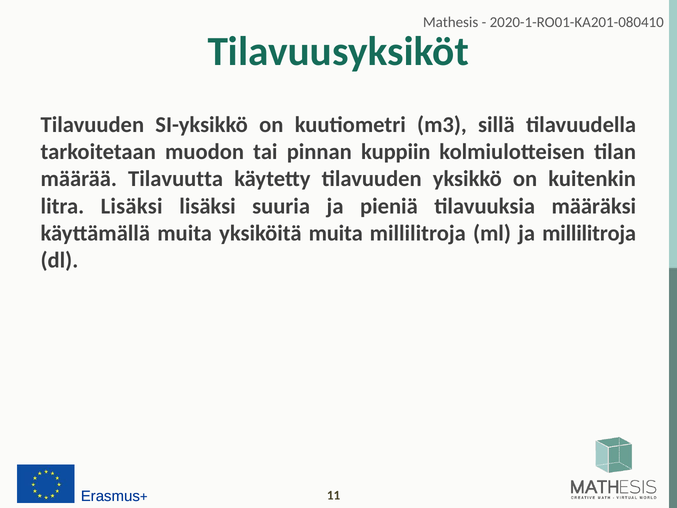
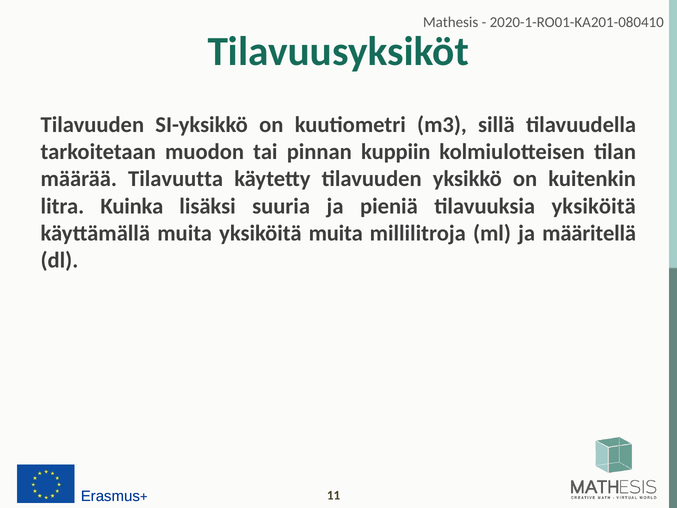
litra Lisäksi: Lisäksi -> Kuinka (132, 206)
tilavuuksia määräksi: määräksi -> yksiköitä (594, 206)
ja millilitroja: millilitroja -> määritellä (589, 233)
